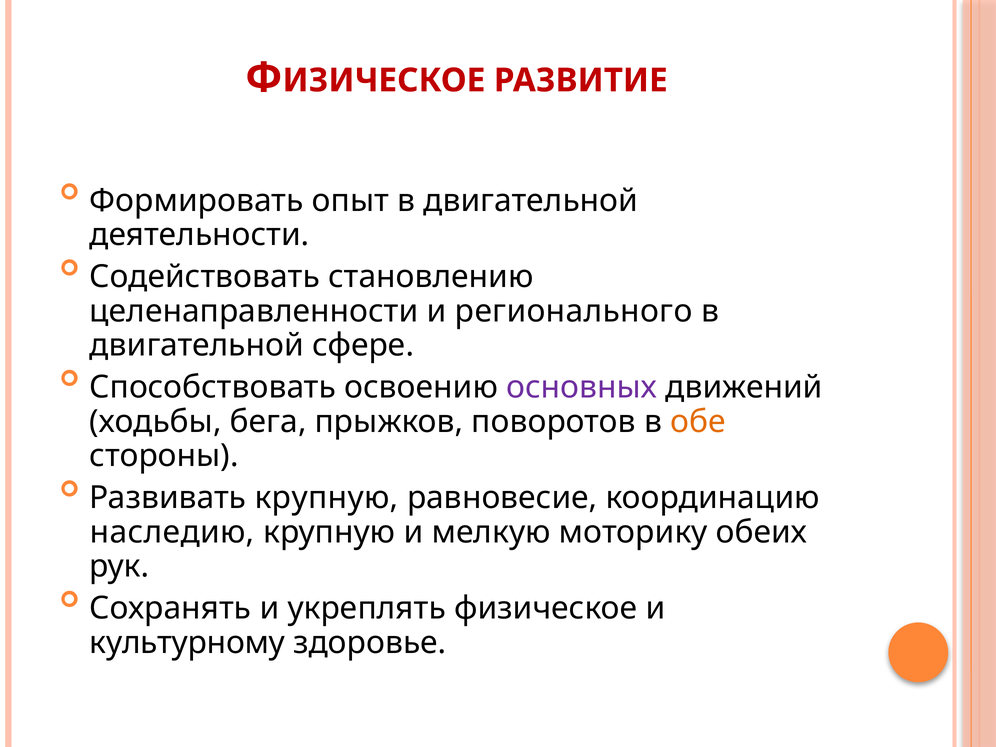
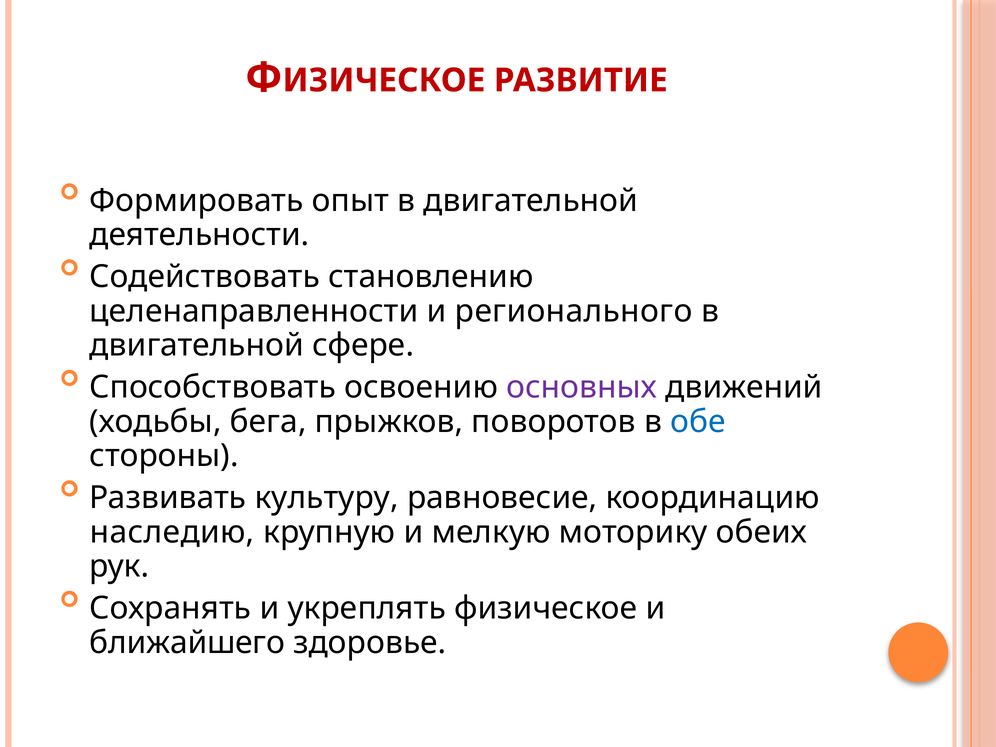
обе colour: orange -> blue (698, 422)
Развивать крупную: крупную -> культуру (327, 498)
культурному: культурному -> ближайшего (187, 643)
